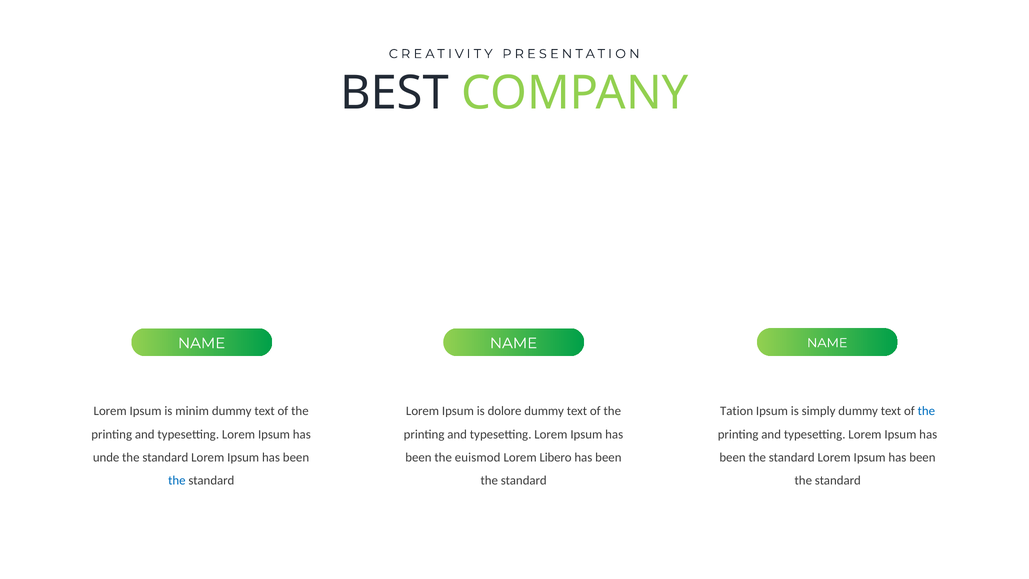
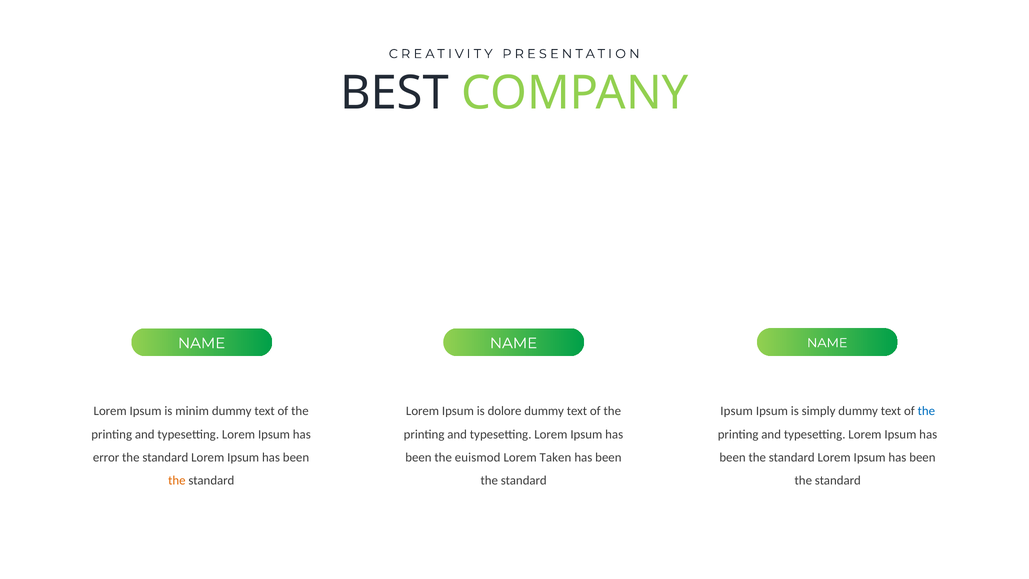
Tation: Tation -> Ipsum (737, 411)
unde: unde -> error (106, 457)
Libero: Libero -> Taken (555, 457)
the colour: blue -> orange (177, 480)
